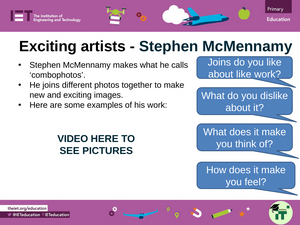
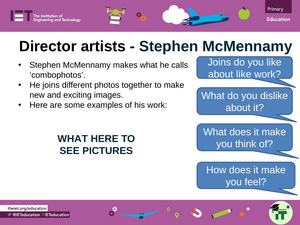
Exciting: Exciting -> Director (48, 46)
VIDEO: VIDEO -> WHAT (73, 139)
